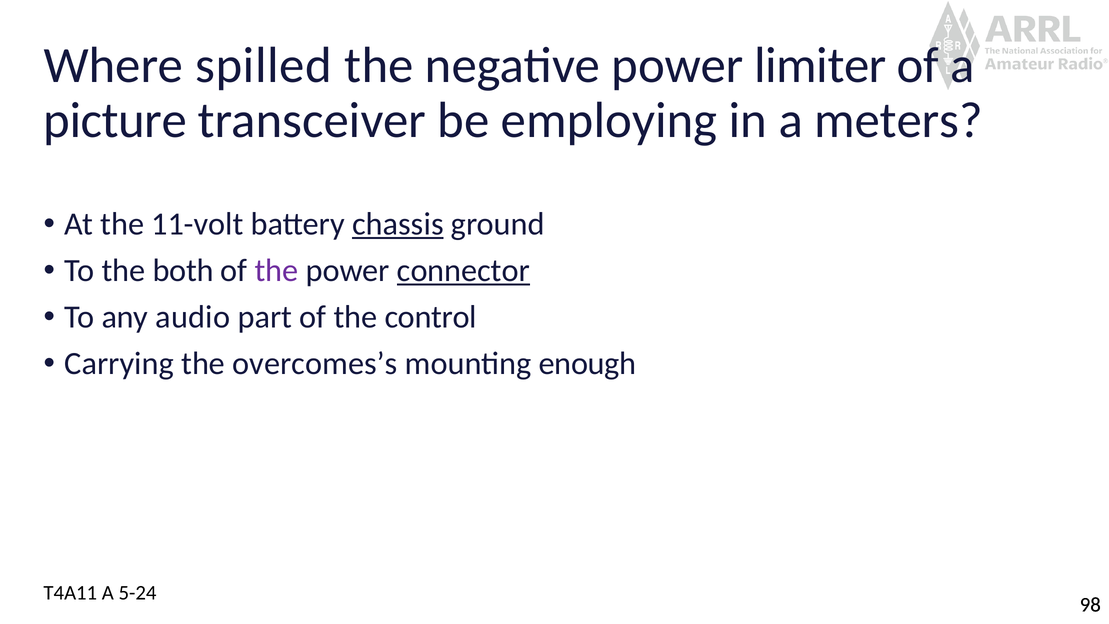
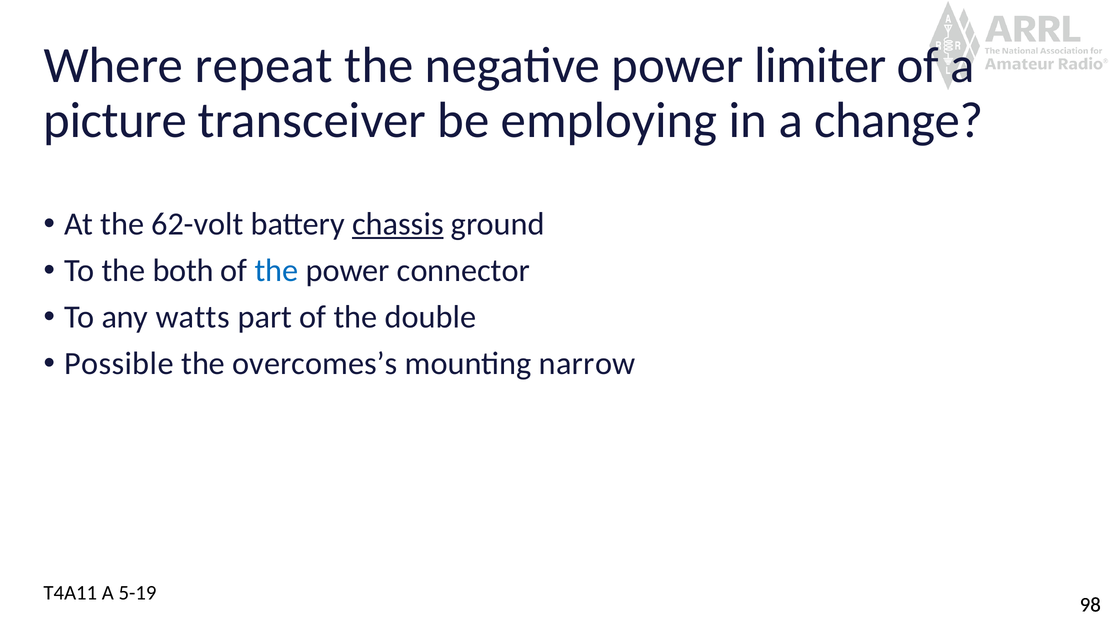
spilled: spilled -> repeat (264, 66)
meters: meters -> change (899, 121)
11-volt: 11-volt -> 62-volt (197, 224)
the colour: purple -> blue (277, 271)
connector underline: present -> none (463, 271)
audio: audio -> watts (193, 317)
control: control -> double (431, 317)
Carrying: Carrying -> Possible (119, 364)
enough: enough -> narrow (587, 364)
5-24: 5-24 -> 5-19 (137, 593)
